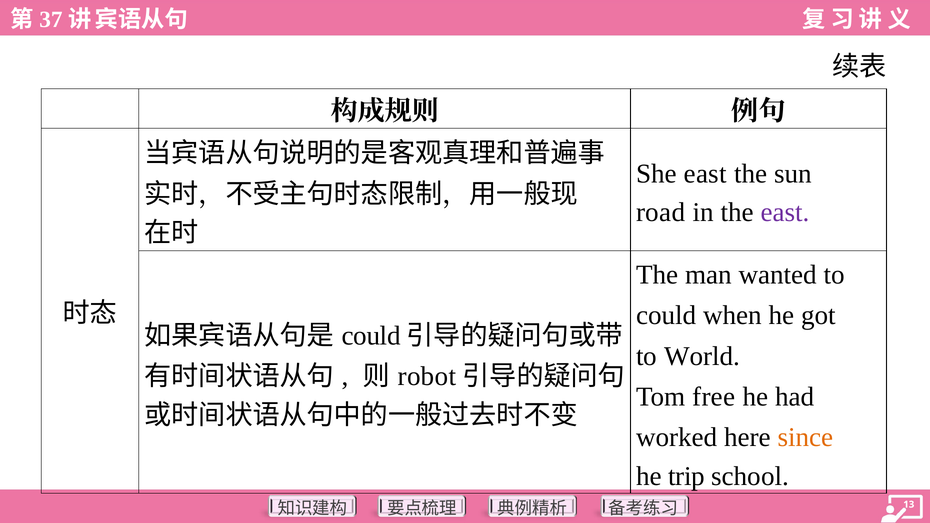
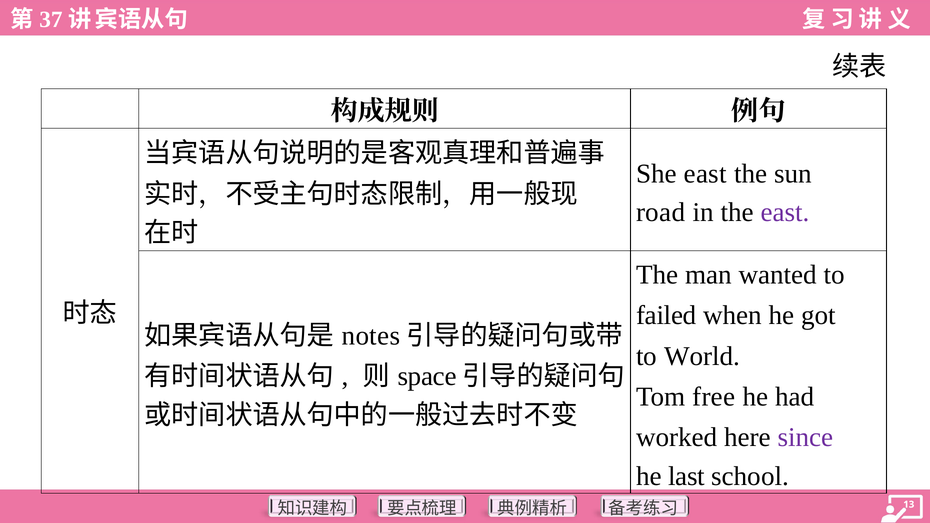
could: could -> failed (666, 316)
could: could -> notes (371, 336)
robot: robot -> space (427, 377)
since colour: orange -> purple (805, 438)
trip: trip -> last (687, 476)
